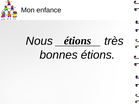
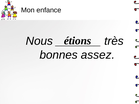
bonnes étions: étions -> assez (98, 55)
